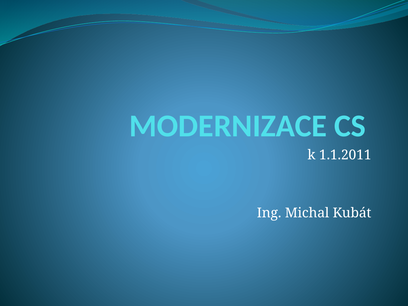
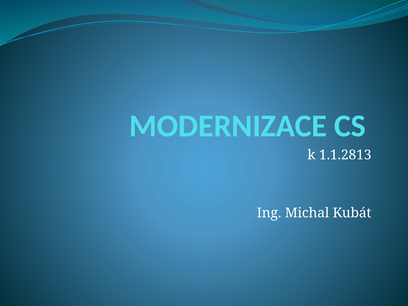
1.1.2011: 1.1.2011 -> 1.1.2813 (345, 155)
